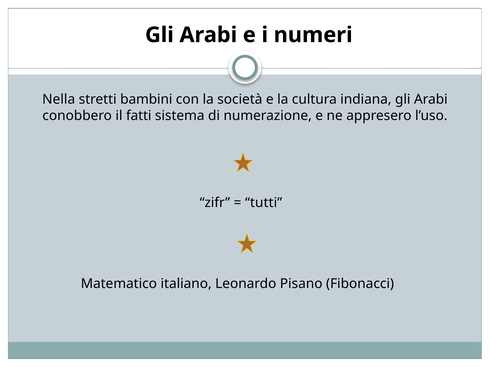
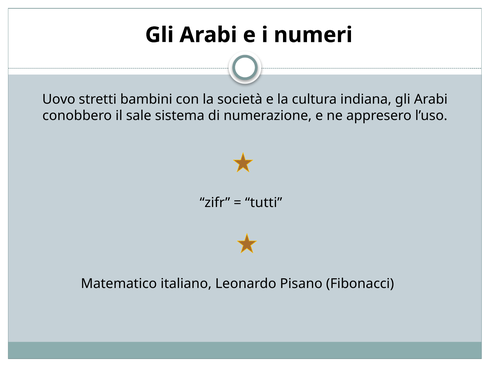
Nella: Nella -> Uovo (59, 100)
fatti: fatti -> sale (139, 116)
